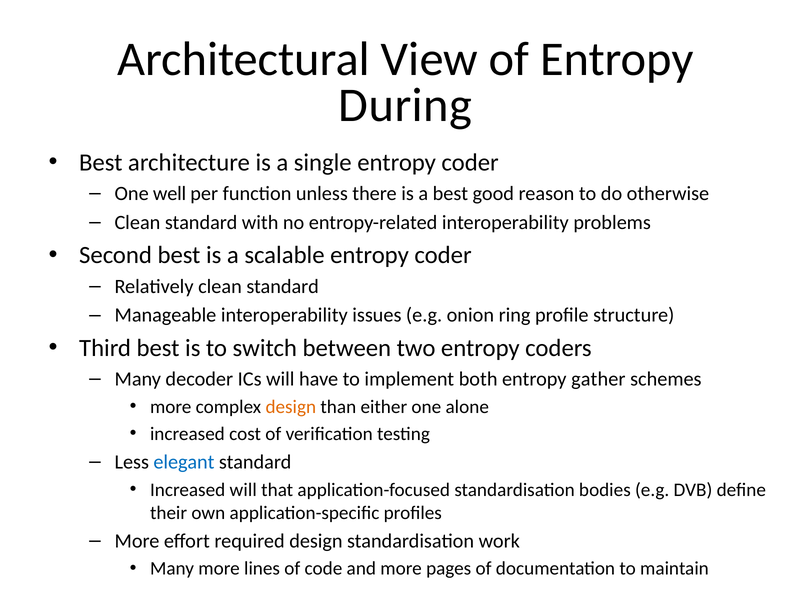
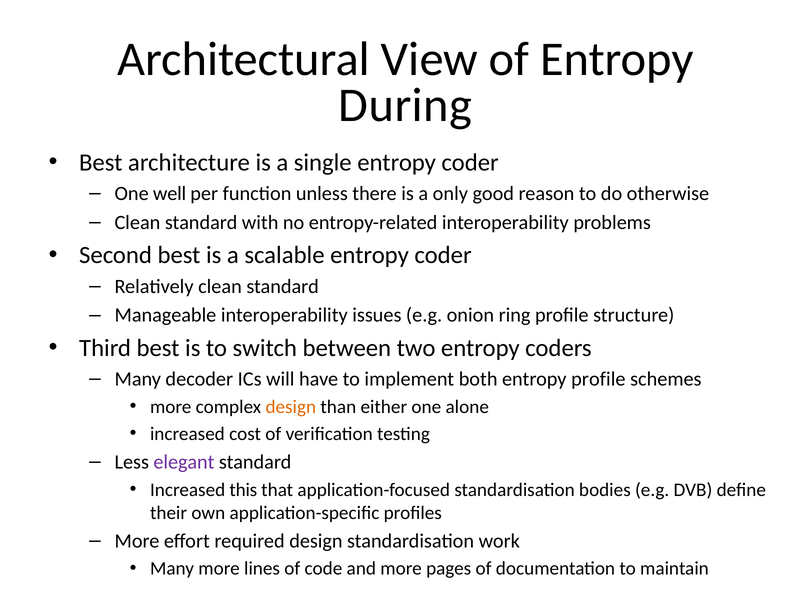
a best: best -> only (450, 194)
entropy gather: gather -> profile (598, 379)
elegant colour: blue -> purple (184, 462)
Increased will: will -> this (243, 490)
